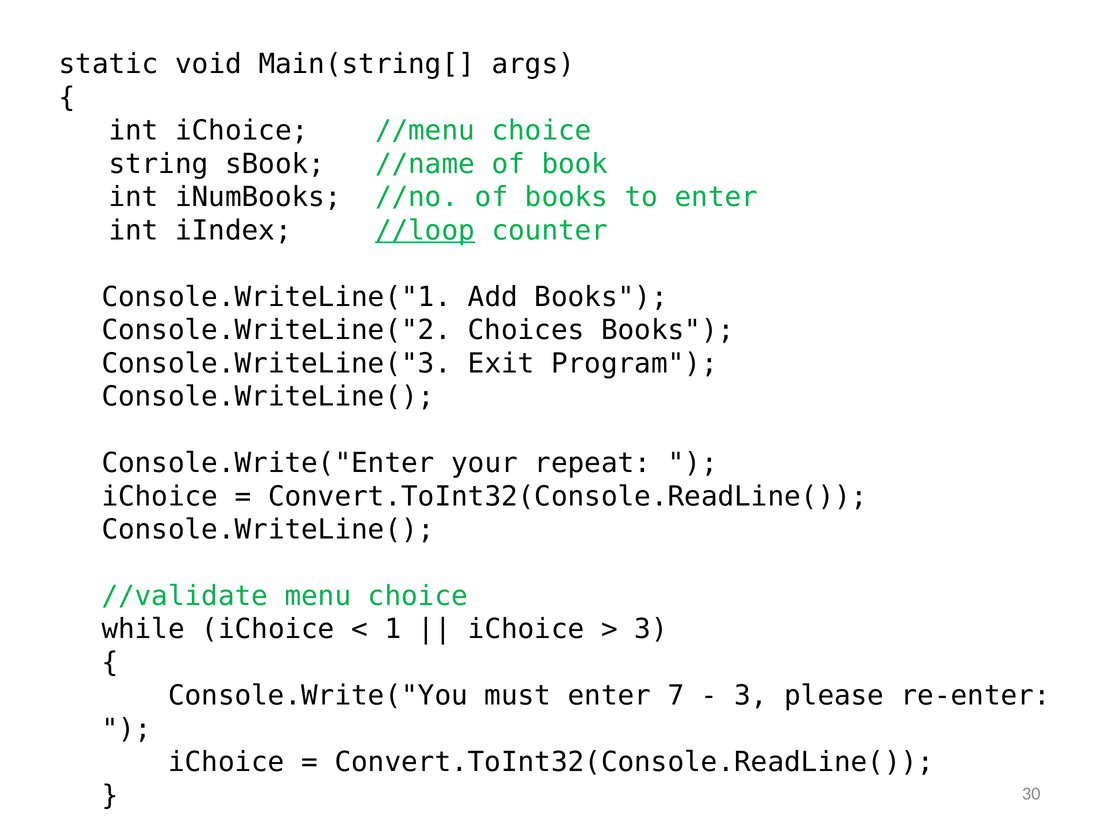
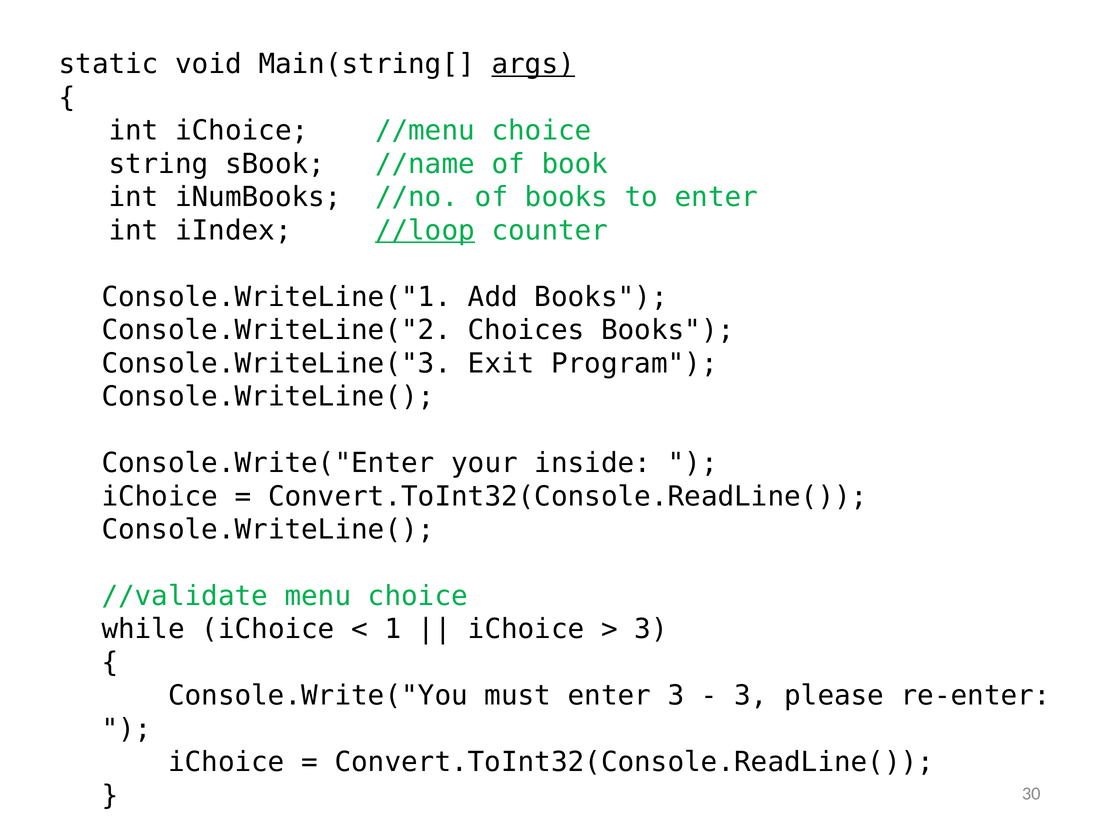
args underline: none -> present (533, 64)
repeat: repeat -> inside (593, 463)
enter 7: 7 -> 3 (676, 695)
